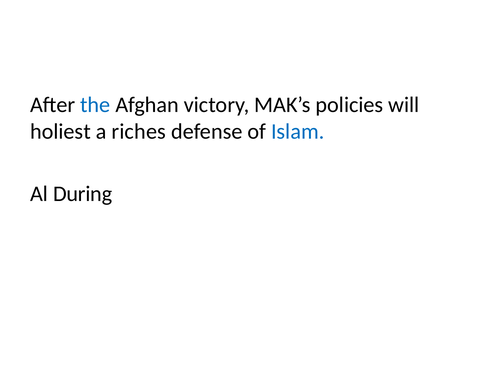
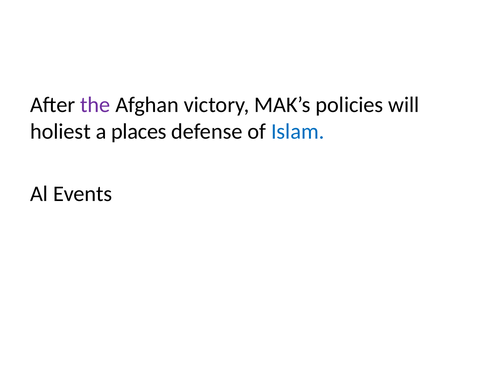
the colour: blue -> purple (95, 105)
riches: riches -> places (139, 132)
During: During -> Events (83, 194)
